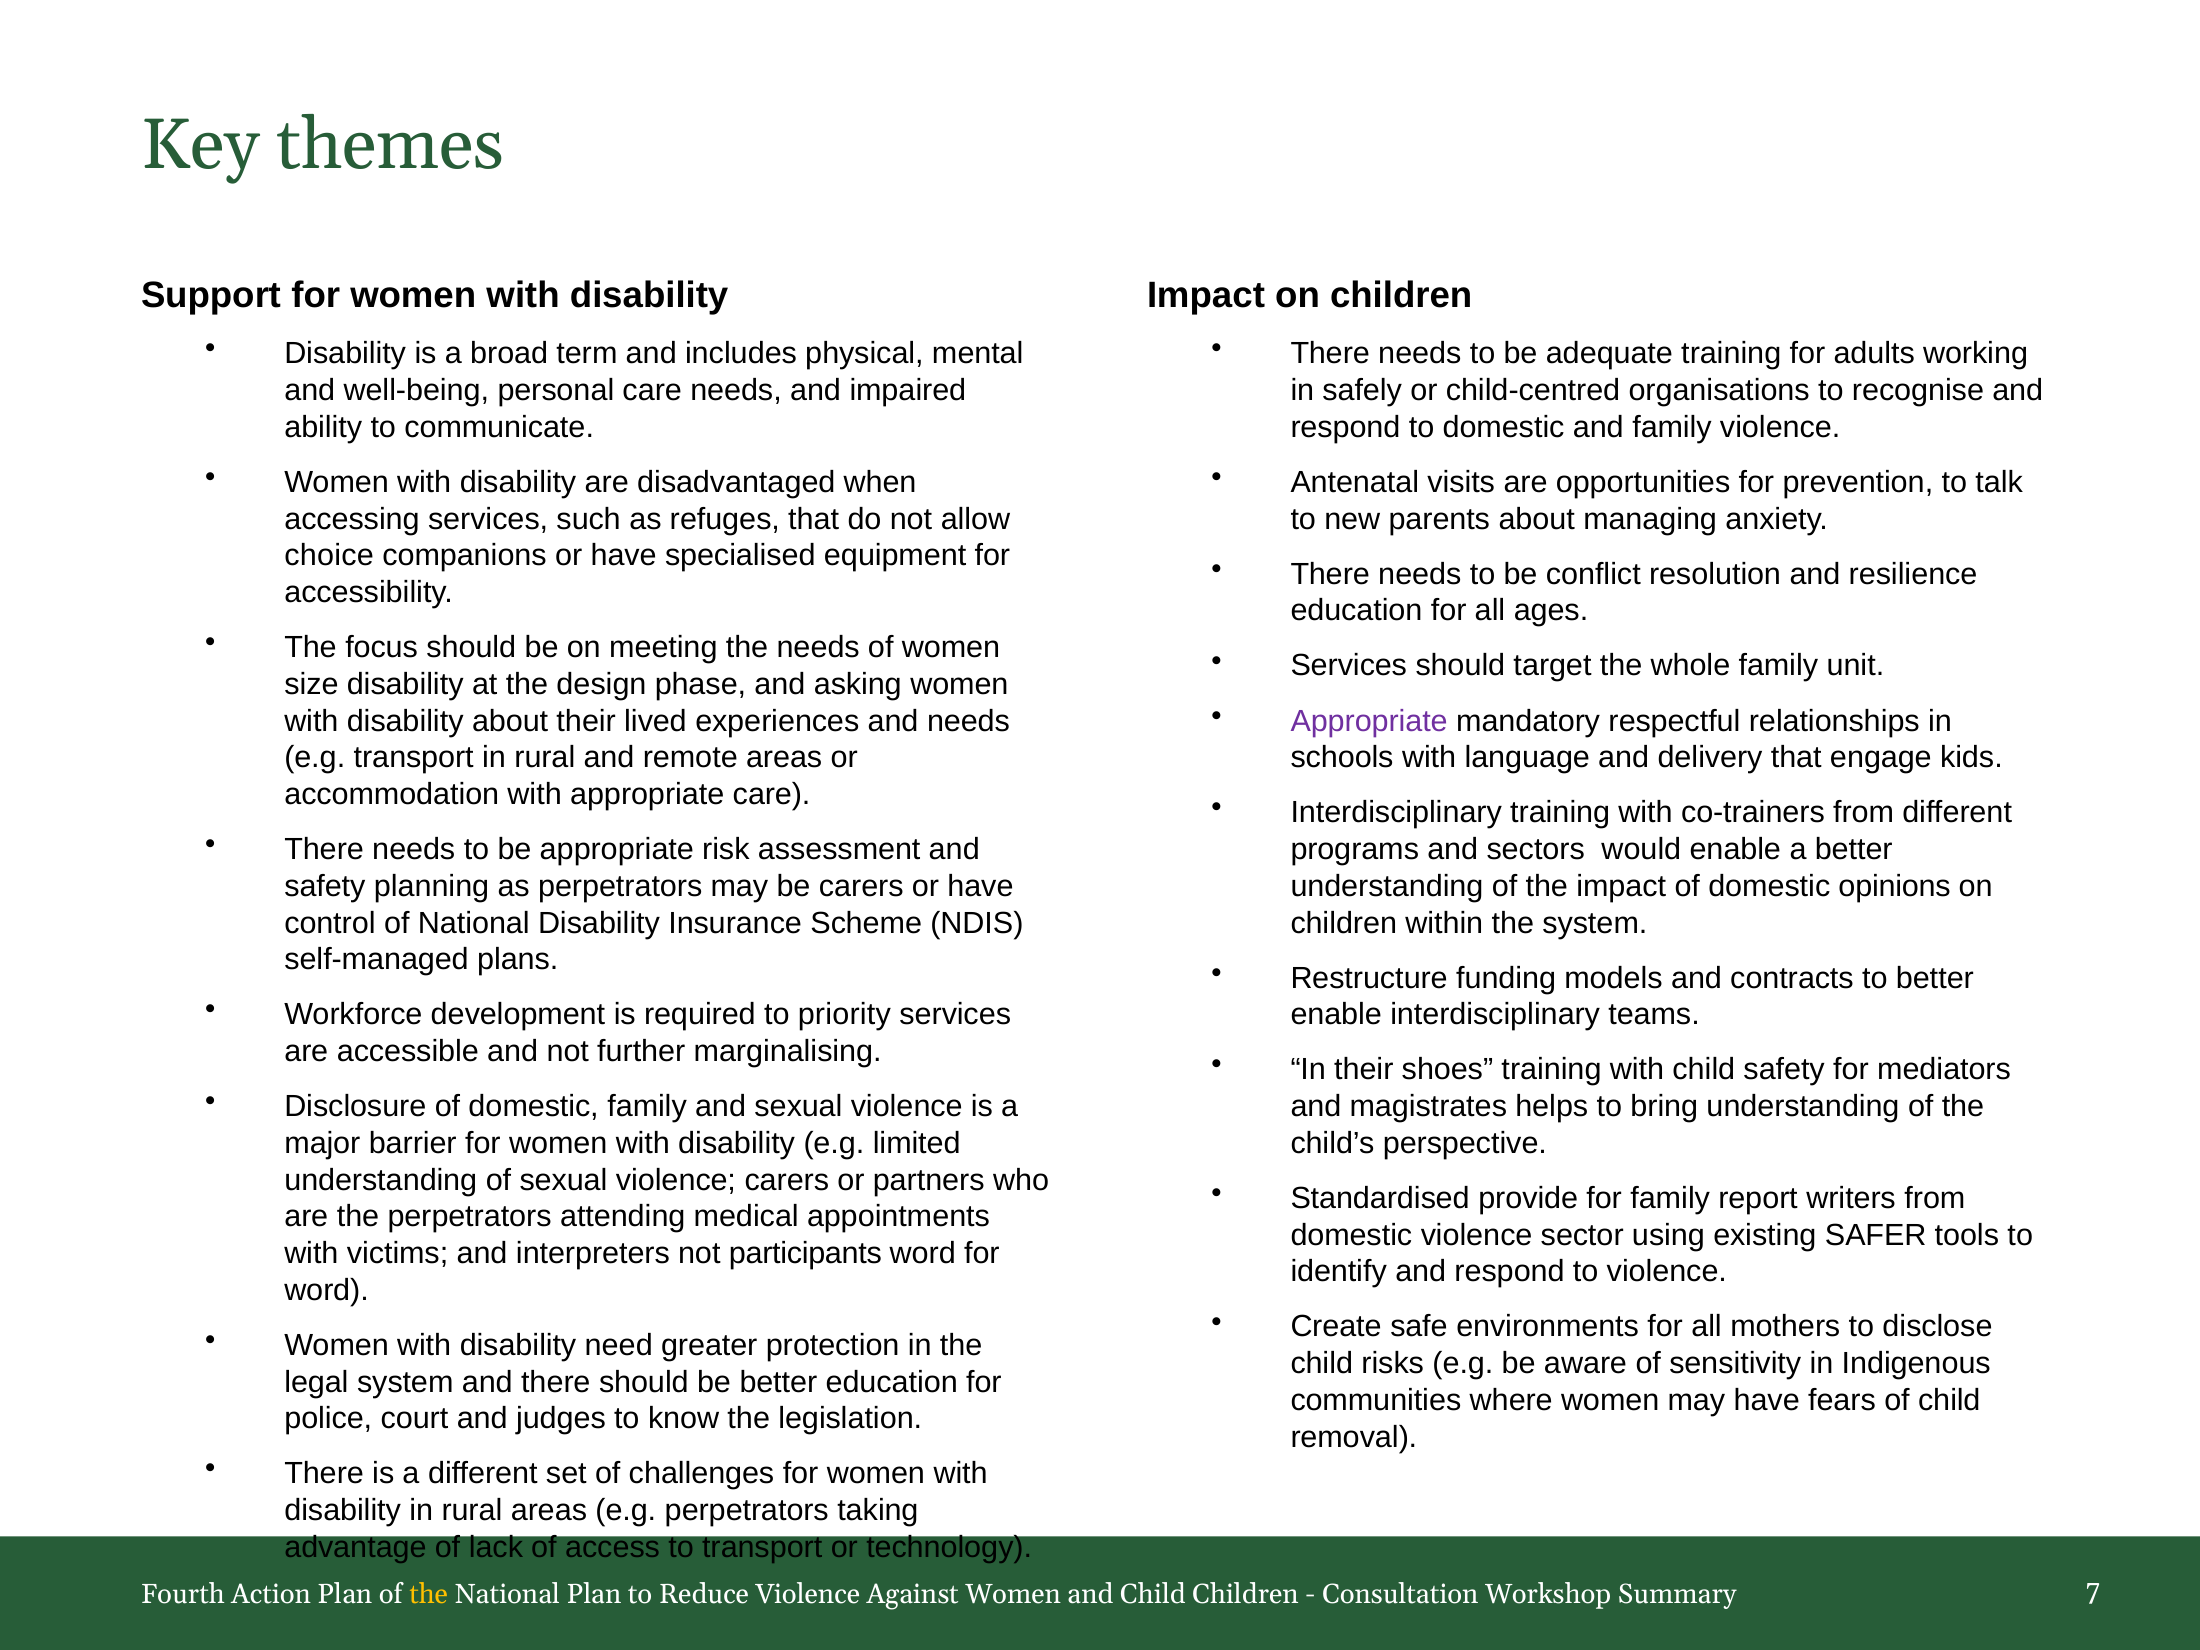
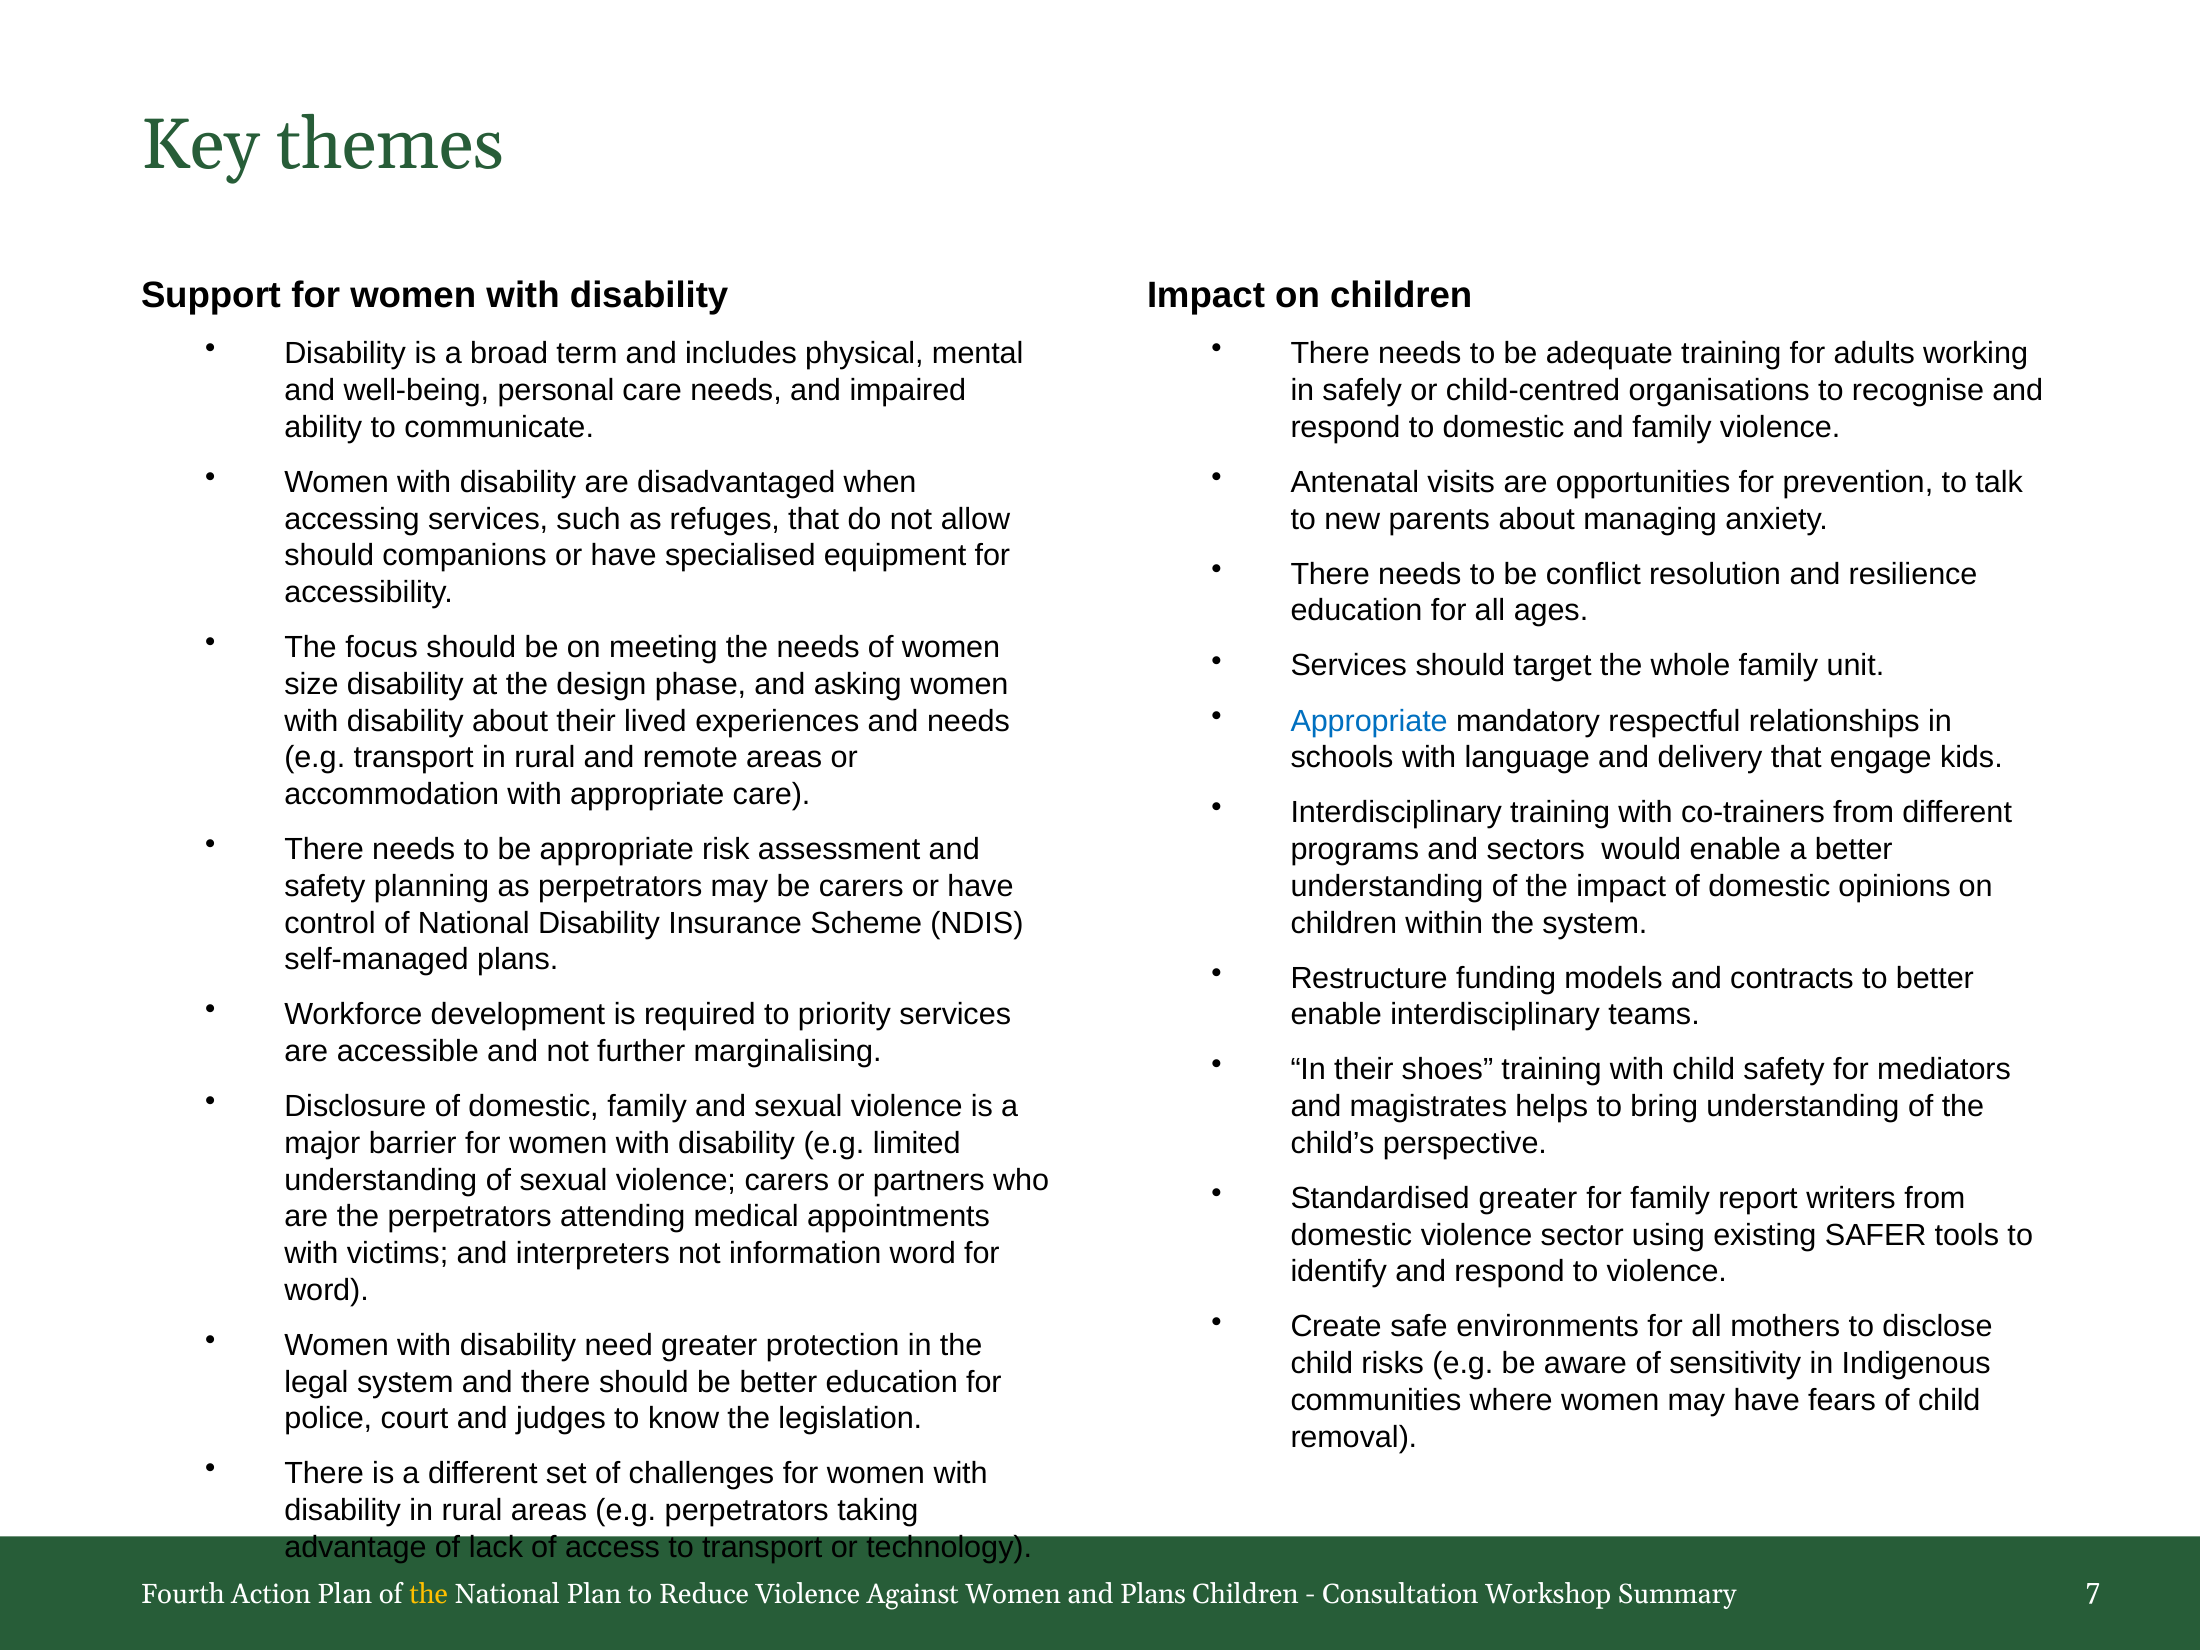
choice: choice -> should (329, 556)
Appropriate colour: purple -> blue (1369, 721)
Standardised provide: provide -> greater (1528, 1198)
participants: participants -> information (805, 1253)
and Child: Child -> Plans (1153, 1595)
